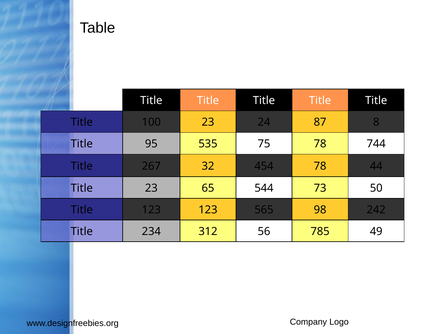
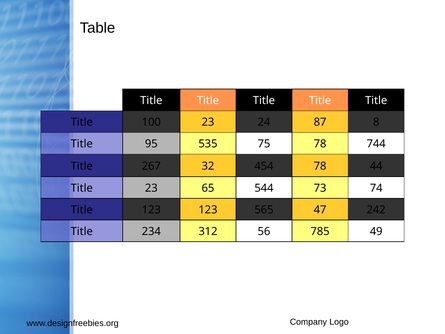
50: 50 -> 74 (376, 188)
98: 98 -> 47 (320, 210)
